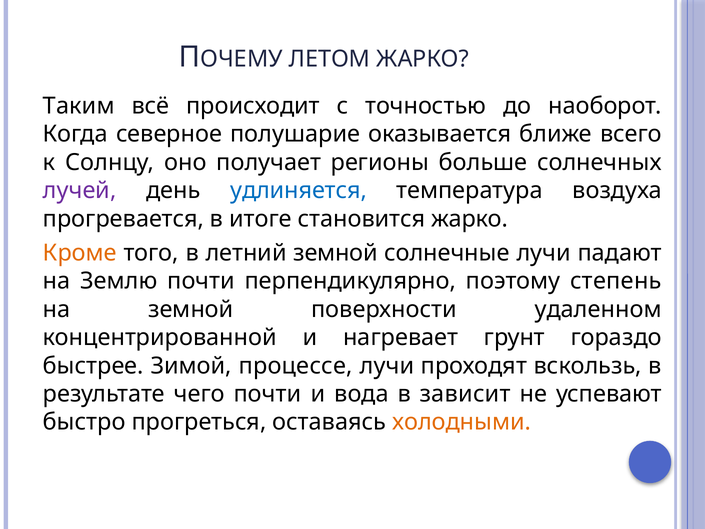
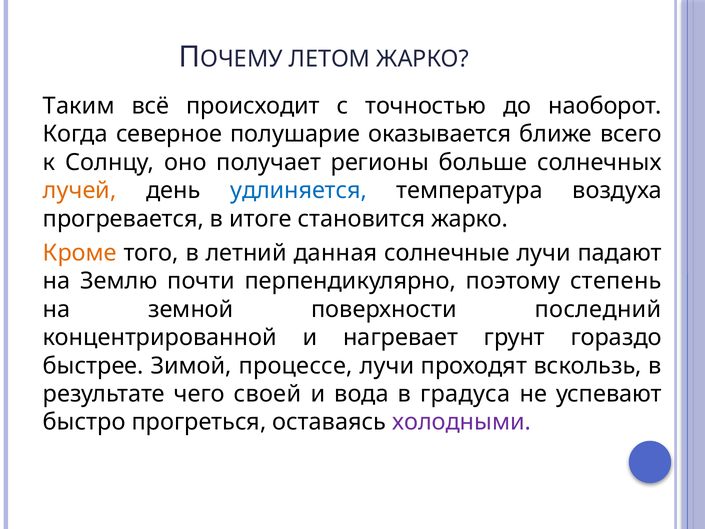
лучей colour: purple -> orange (80, 191)
летний земной: земной -> данная (335, 253)
удаленном: удаленном -> последний (598, 309)
чего почти: почти -> своей (268, 394)
зависит: зависит -> градуса (465, 394)
холодными colour: orange -> purple (462, 422)
